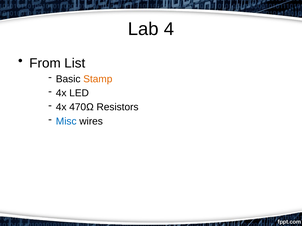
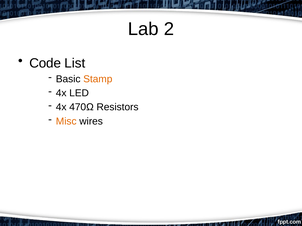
4: 4 -> 2 (169, 29)
From: From -> Code (45, 63)
Misc colour: blue -> orange (66, 121)
